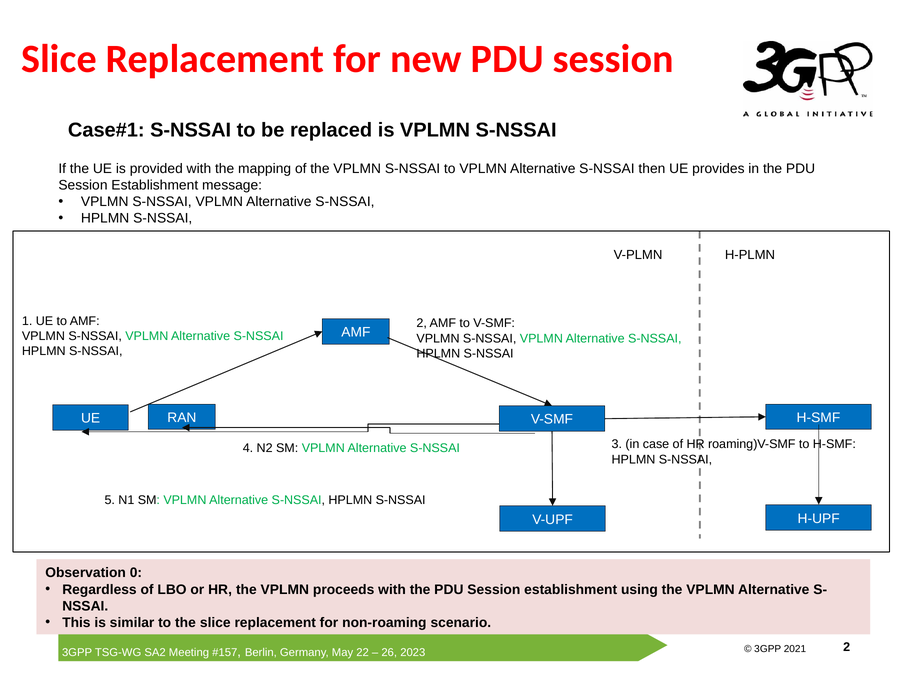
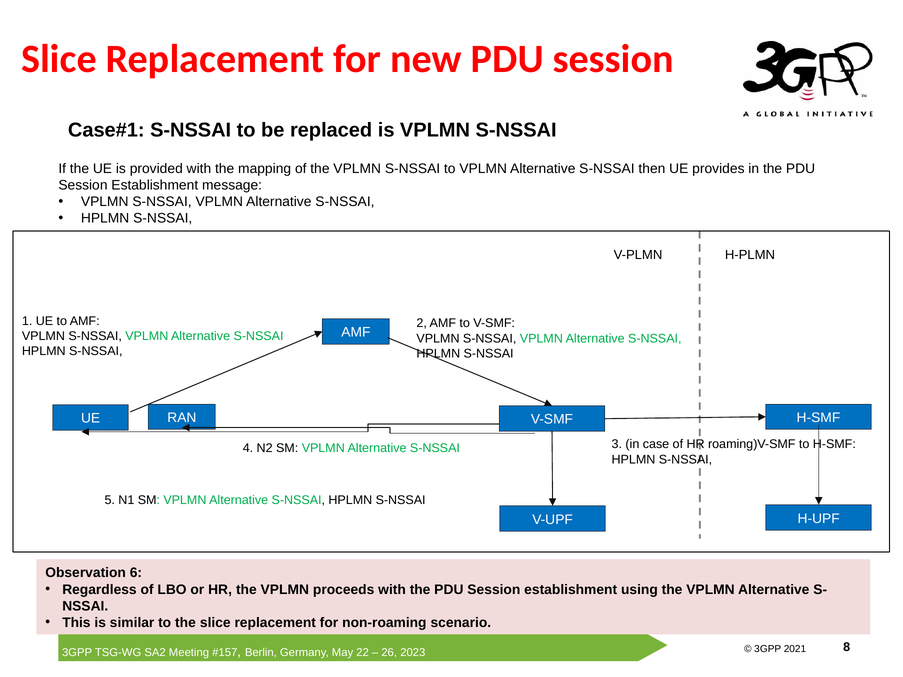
0: 0 -> 6 (136, 573)
2: 2 -> 8 (847, 647)
